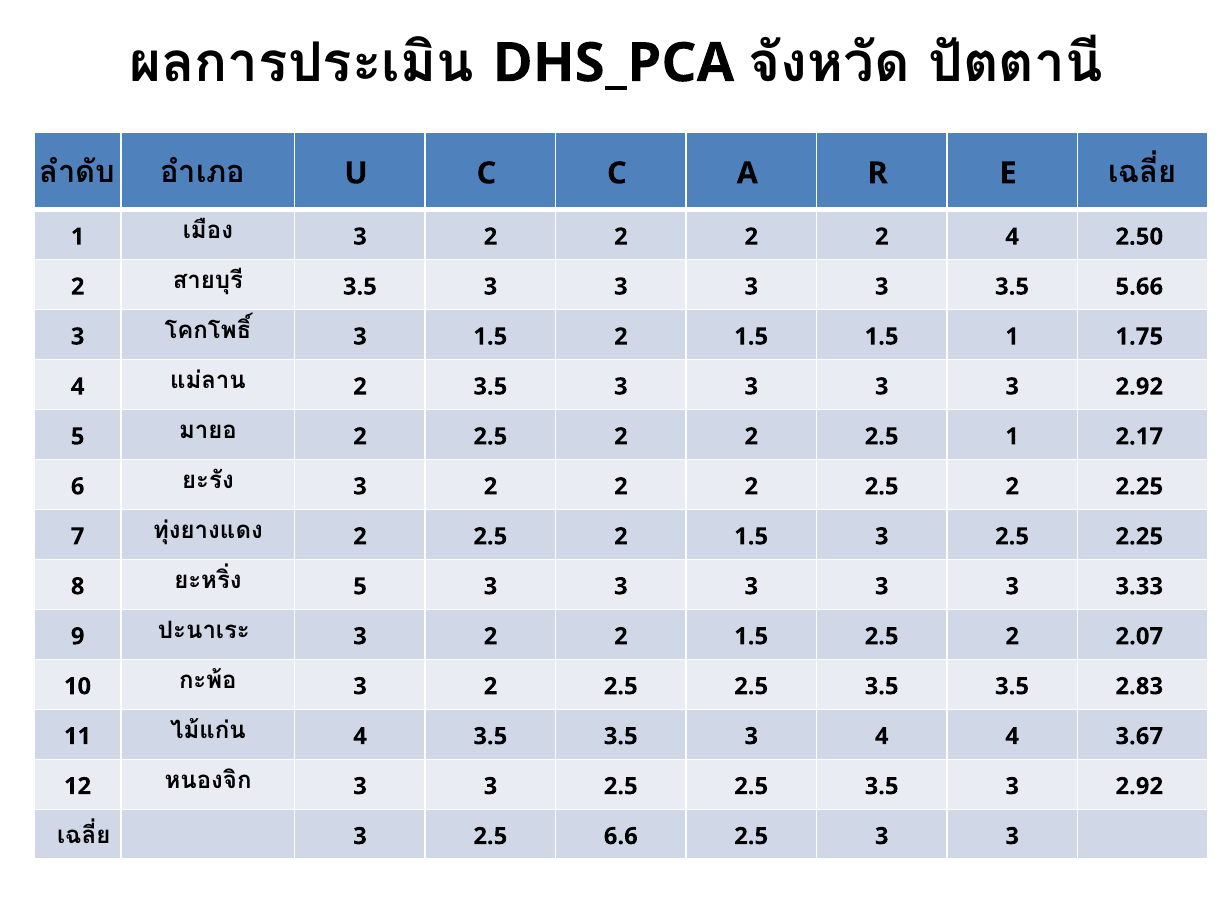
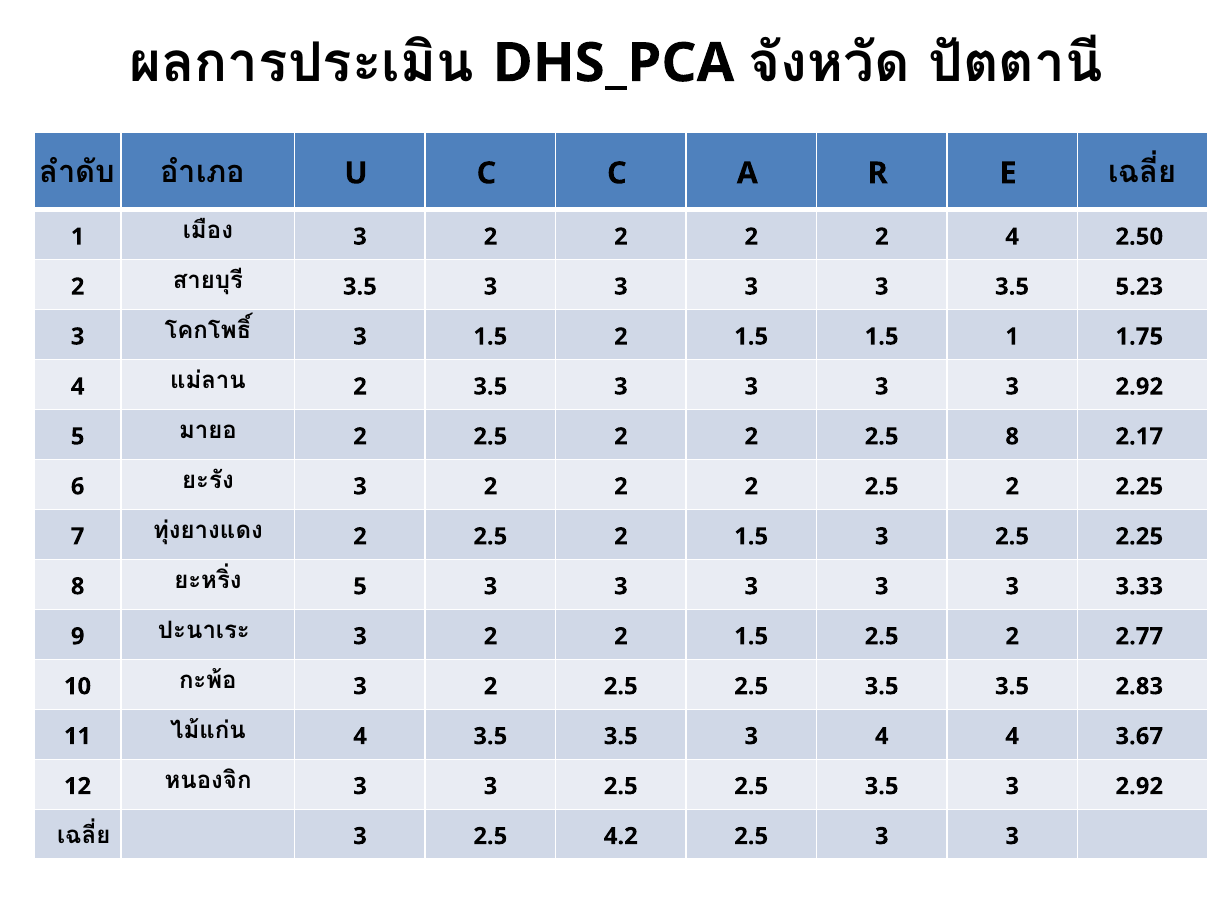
5.66: 5.66 -> 5.23 (1139, 287)
2.5 1: 1 -> 8 (1012, 437)
2.07: 2.07 -> 2.77 (1139, 636)
6.6: 6.6 -> 4.2 (621, 836)
